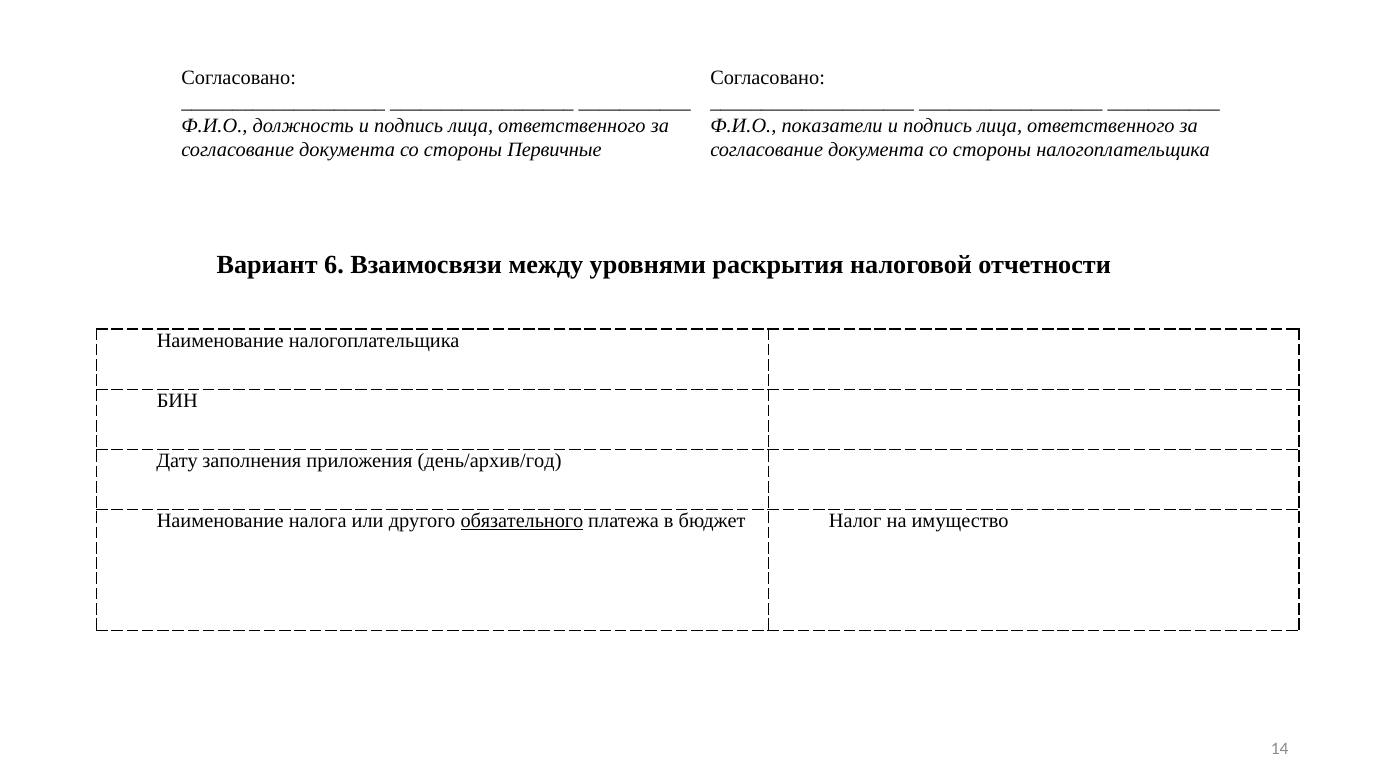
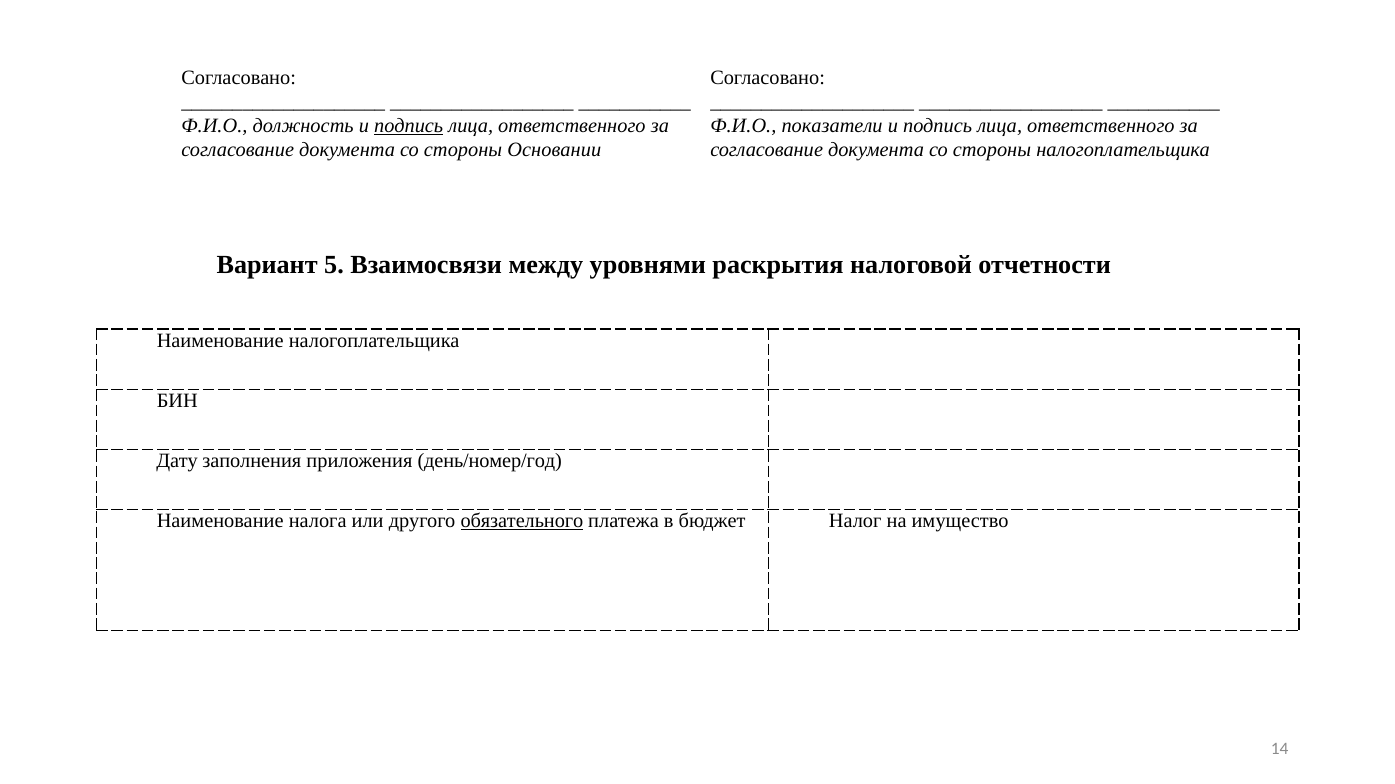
подпись underline: none -> present (409, 126)
Первичные: Первичные -> Основании (554, 150)
6: 6 -> 5 (334, 265)
день/архив/год: день/архив/год -> день/номер/год (490, 461)
